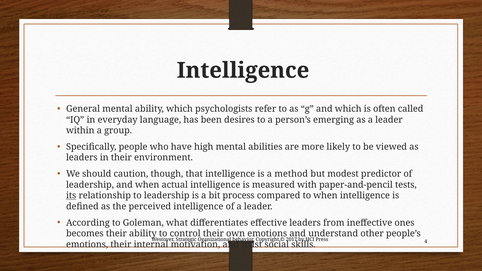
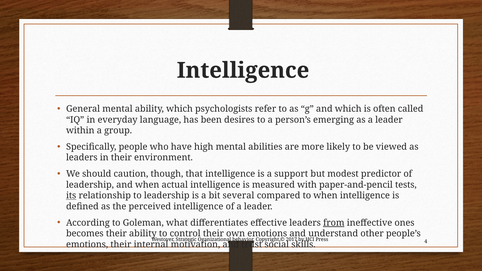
method: method -> support (291, 174)
process: process -> several (238, 196)
from underline: none -> present (334, 223)
